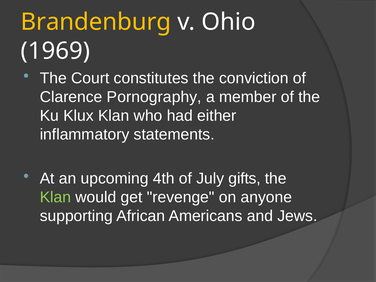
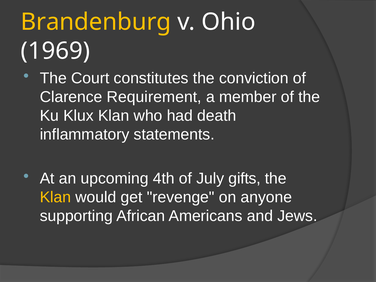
Pornography: Pornography -> Requirement (154, 97)
either: either -> death (217, 116)
Klan colour: light green -> yellow (55, 197)
